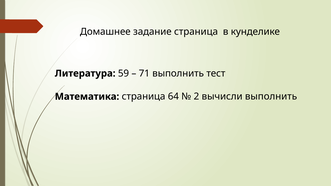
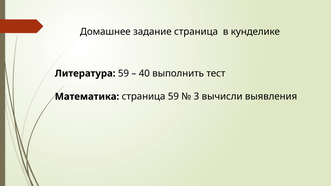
71: 71 -> 40 (144, 73)
страница 64: 64 -> 59 (173, 97)
2: 2 -> 3 (196, 97)
вычисли выполнить: выполнить -> выявления (271, 97)
